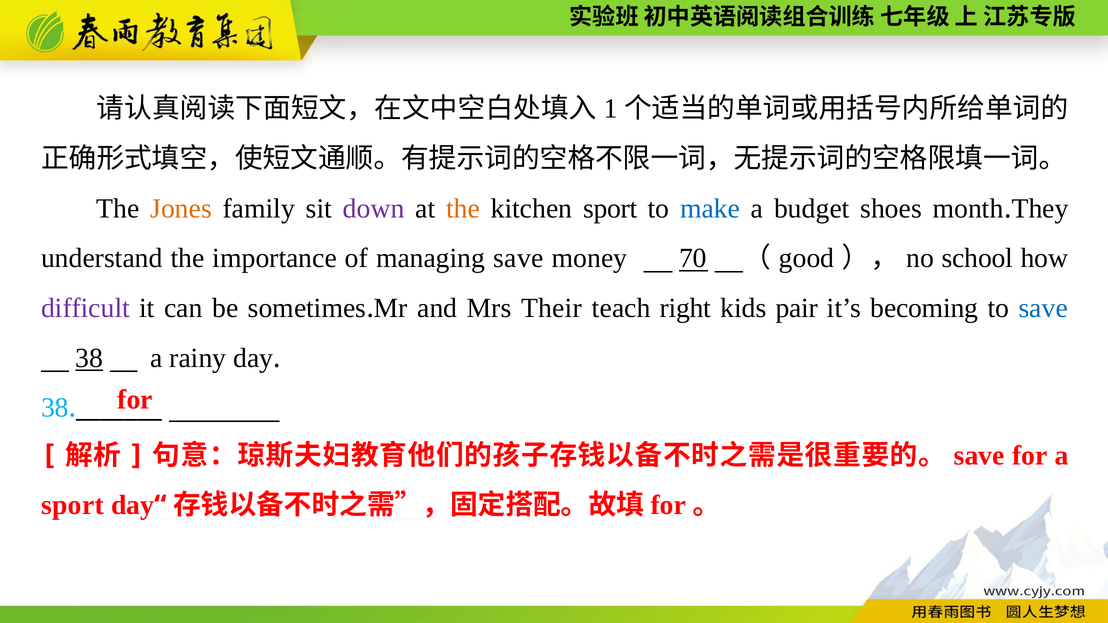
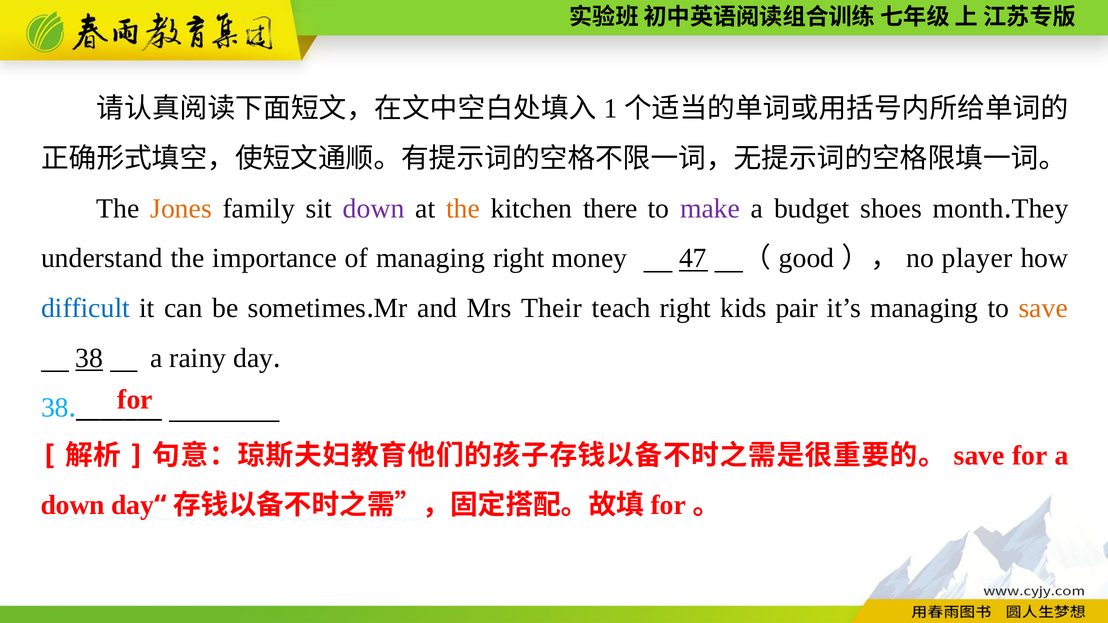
kitchen sport: sport -> there (610, 209)
make colour: blue -> purple (710, 209)
managing save: save -> right (519, 258)
70: 70 -> 47 (693, 258)
school: school -> player (977, 258)
difficult colour: purple -> blue (85, 308)
it’s becoming: becoming -> managing (924, 308)
save colour: blue -> orange (1043, 308)
sport: sport -> down (73, 506)
